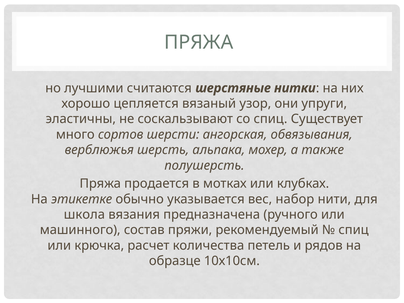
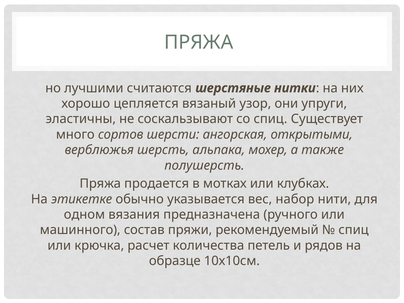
обвязывания: обвязывания -> открытыми (312, 135)
школа: школа -> одном (84, 215)
